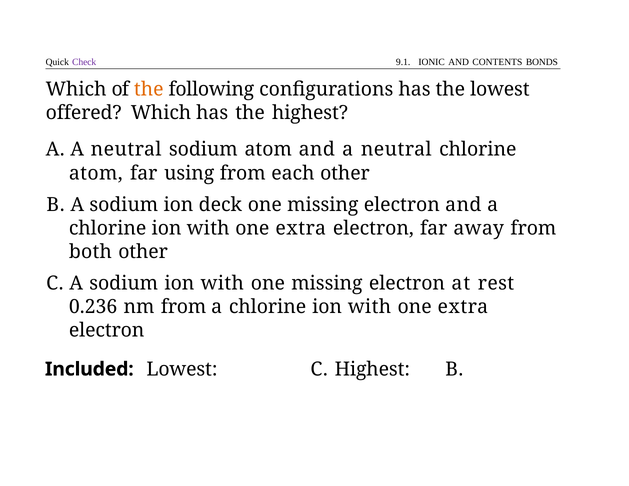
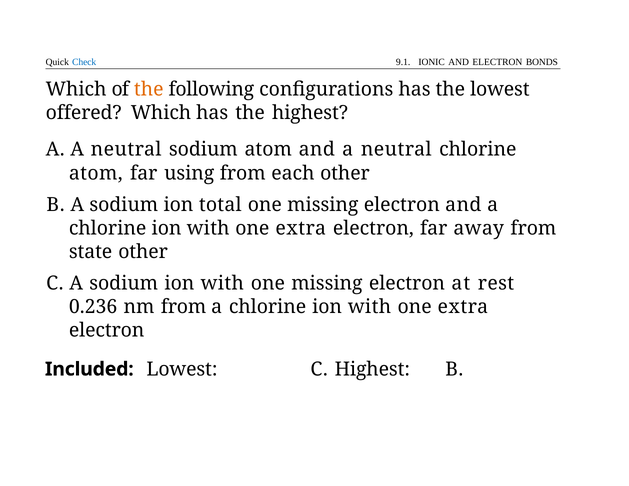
Check colour: purple -> blue (84, 62)
AND CONTENTS: CONTENTS -> ELECTRON (497, 62)
deck: deck -> total (220, 205)
both: both -> state (91, 252)
